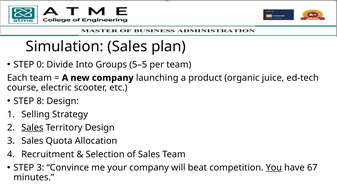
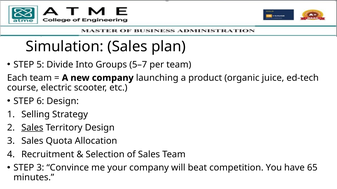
0: 0 -> 5 (40, 65)
5–5: 5–5 -> 5–7 (138, 65)
8: 8 -> 6 (40, 101)
You underline: present -> none (274, 168)
67: 67 -> 65 (312, 168)
